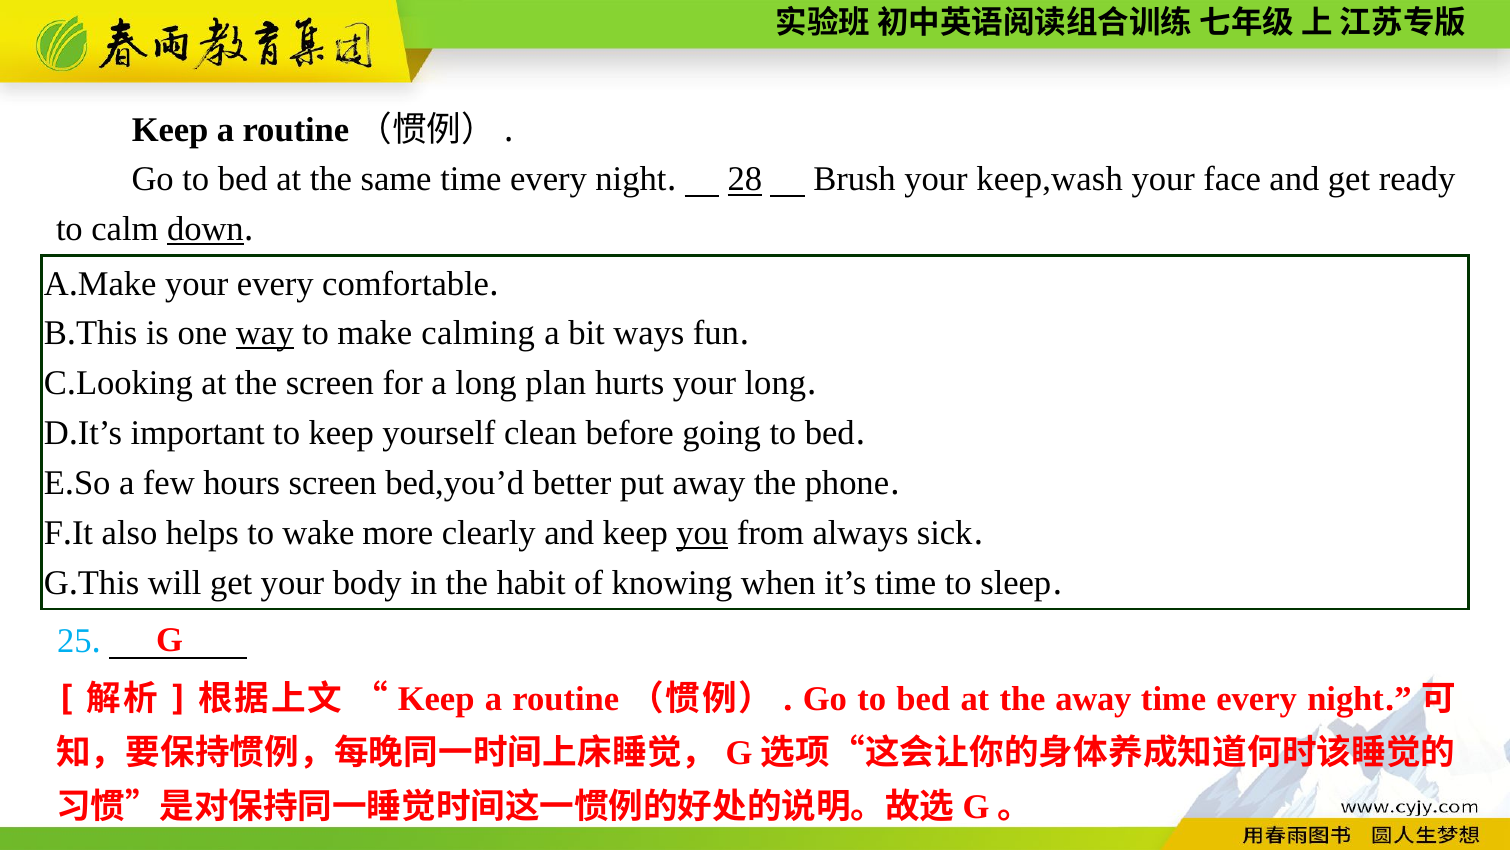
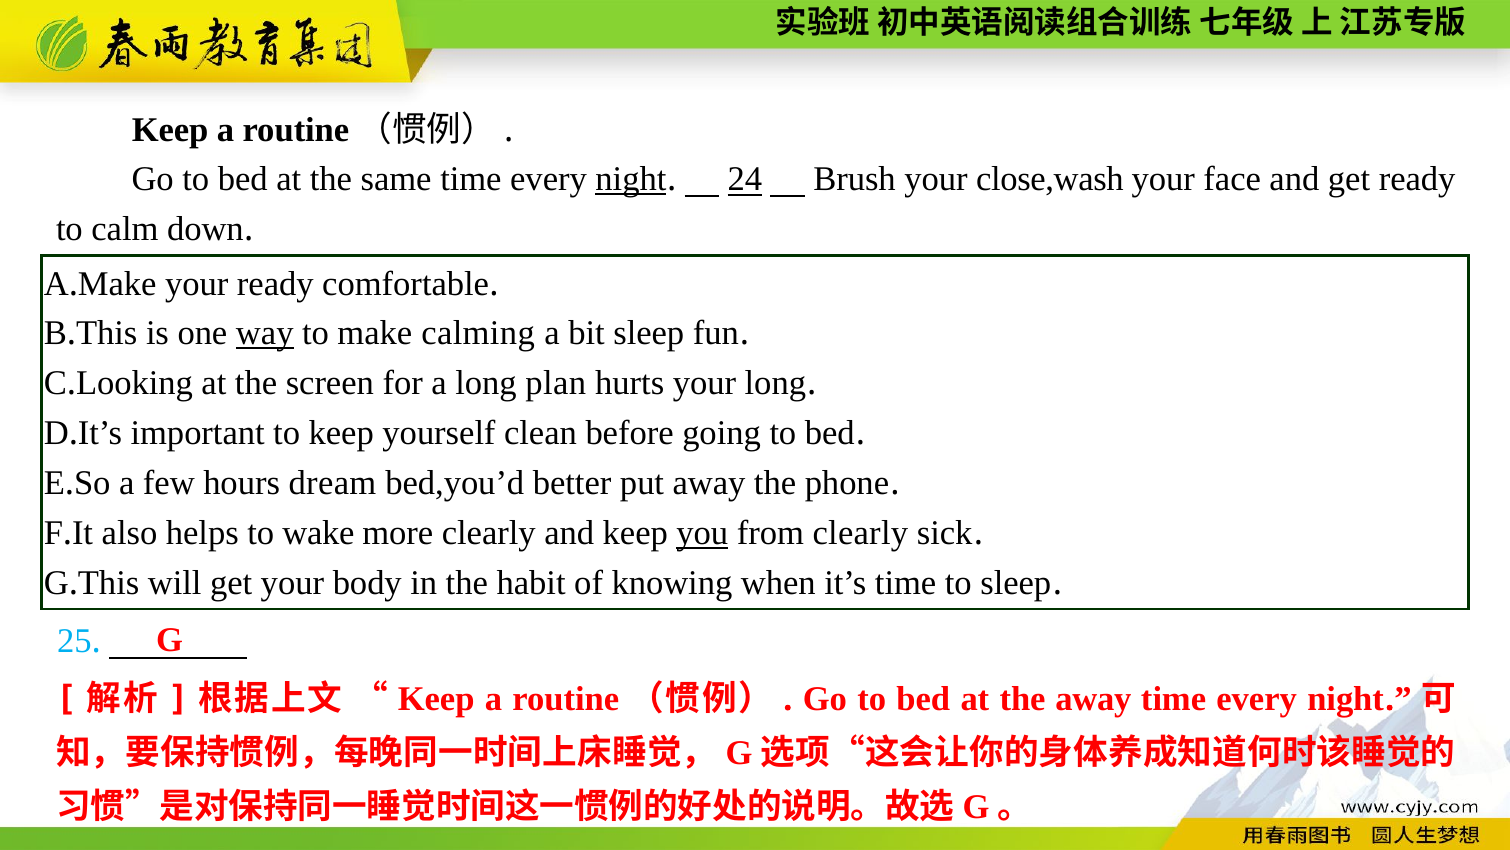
night underline: none -> present (631, 179)
28: 28 -> 24 (745, 179)
keep,wash: keep,wash -> close,wash (1050, 179)
down underline: present -> none (205, 229)
your every: every -> ready (275, 284)
bit ways: ways -> sleep (649, 333)
hours screen: screen -> dream (332, 483)
from always: always -> clearly (860, 533)
